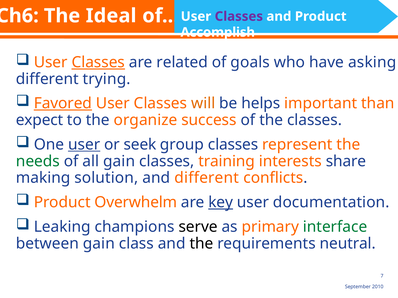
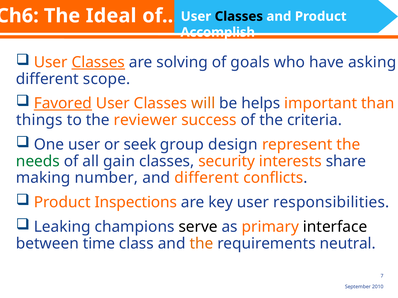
Classes colour: purple -> black (239, 16)
related: related -> solving (182, 62)
trying: trying -> scope (107, 79)
expect: expect -> things (39, 120)
organize: organize -> reviewer (145, 120)
the classes: classes -> criteria (315, 120)
user underline: present -> none (84, 145)
group classes: classes -> design (233, 145)
training: training -> security (227, 161)
solution: solution -> number (106, 178)
Overwhelm: Overwhelm -> Inspections (136, 203)
key underline: present -> none (221, 203)
documentation: documentation -> responsibilities (331, 203)
interface colour: green -> black (335, 227)
between gain: gain -> time (99, 244)
the colour: black -> orange (201, 244)
